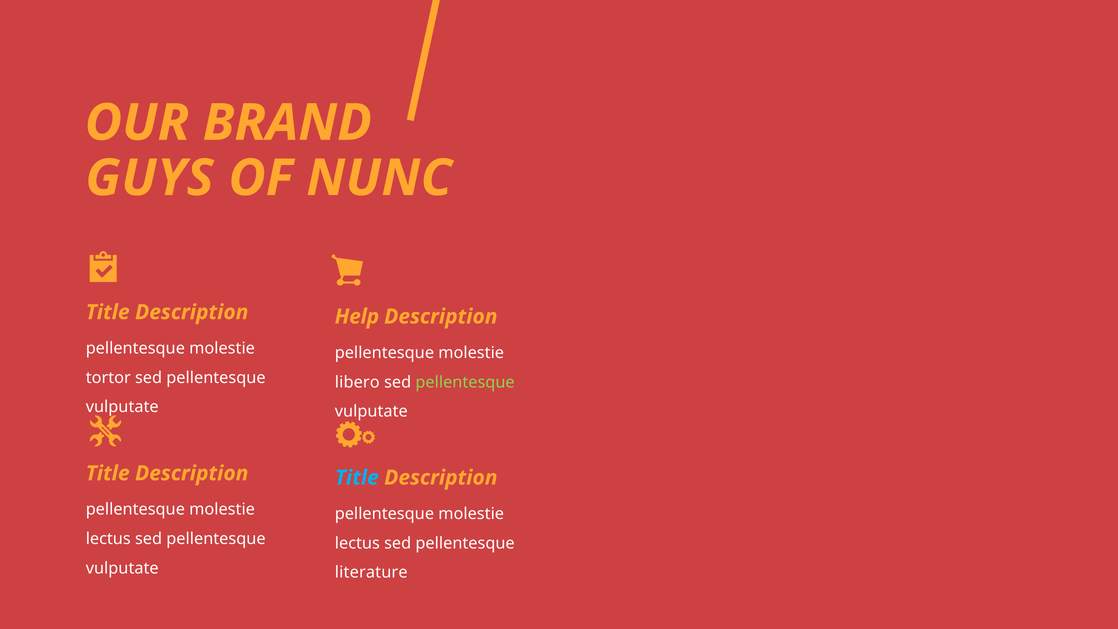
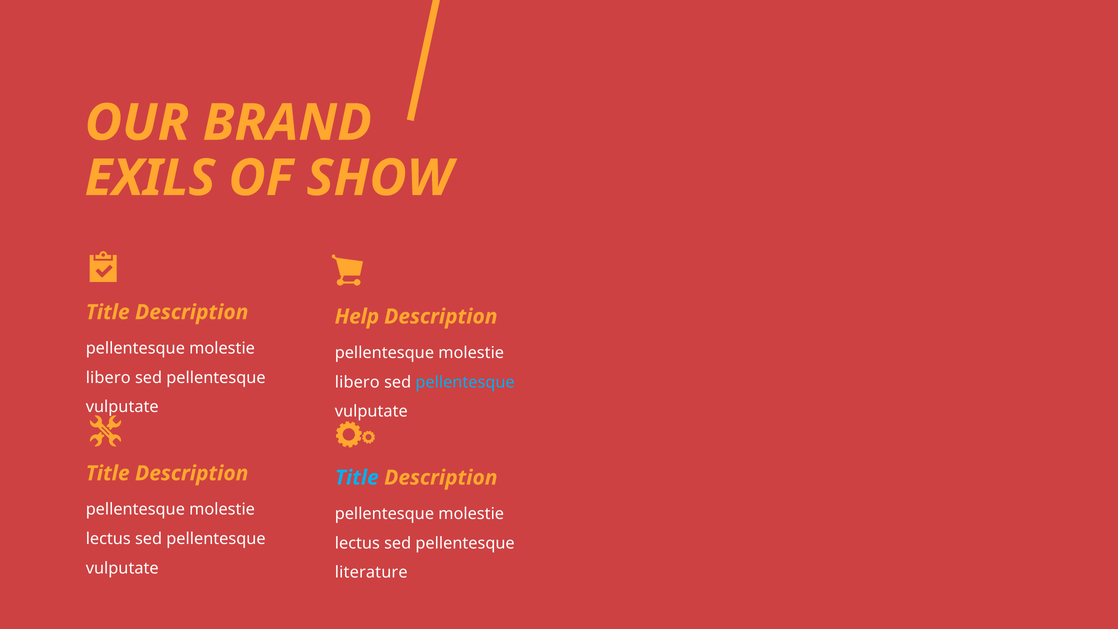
GUYS: GUYS -> EXILS (150, 178)
NUNC: NUNC -> SHOW (379, 178)
tortor: tortor -> libero (108, 378)
pellentesque colour: light green -> light blue (465, 382)
